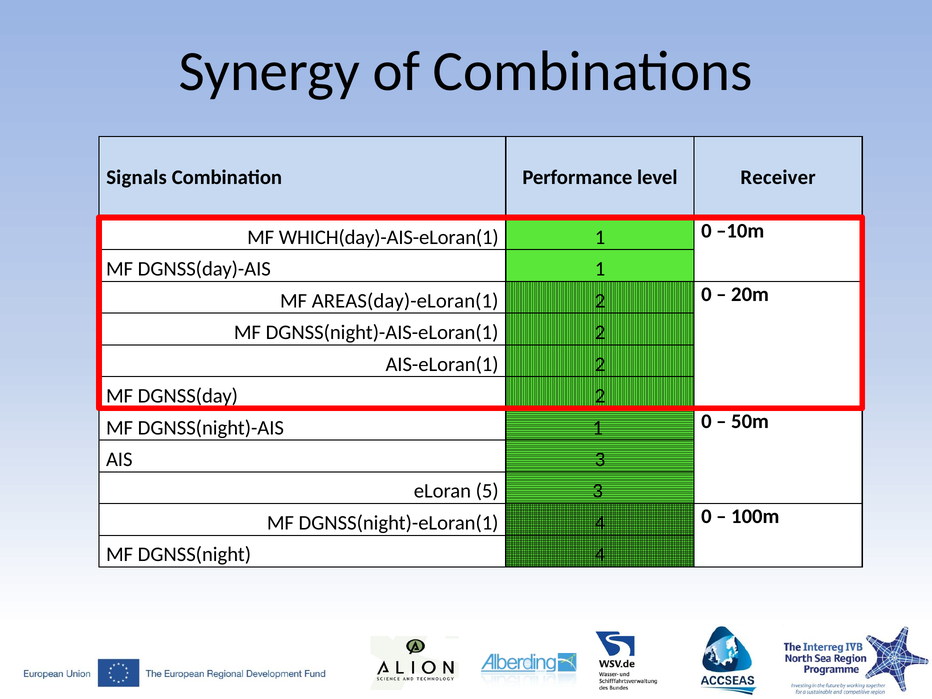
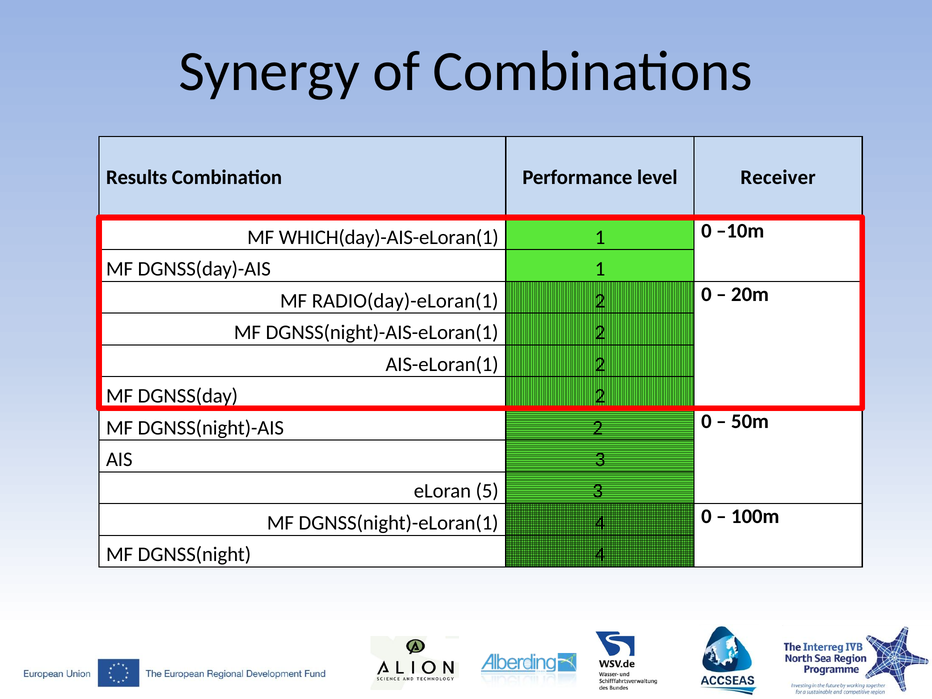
Signals: Signals -> Results (137, 178)
AREAS(day)-eLoran(1: AREAS(day)-eLoran(1 -> RADIO(day)-eLoran(1 (405, 301)
DGNSS(night)-AIS 1: 1 -> 2 (598, 428)
